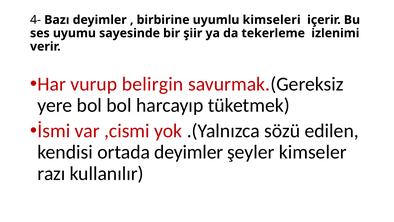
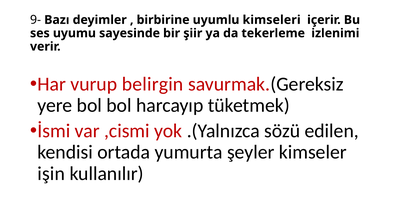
4-: 4- -> 9- (36, 20)
ortada deyimler: deyimler -> yumurta (189, 152)
razı: razı -> işin (51, 173)
